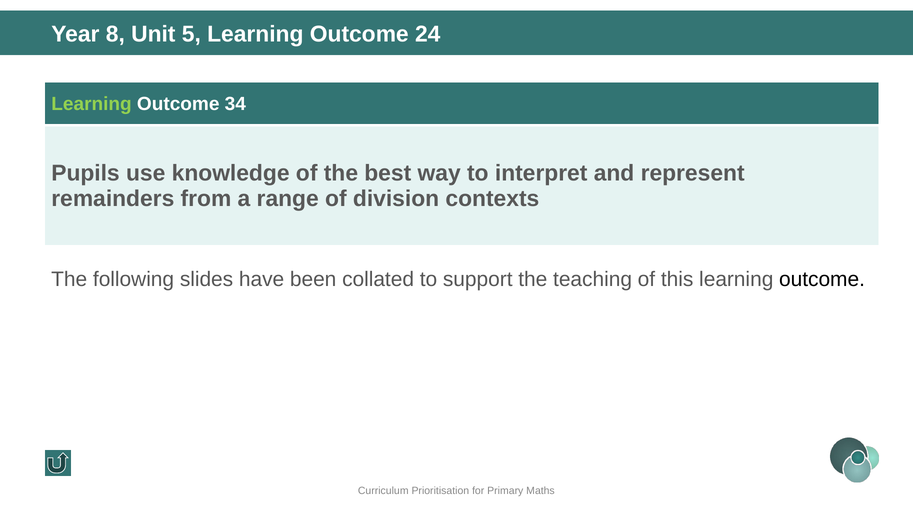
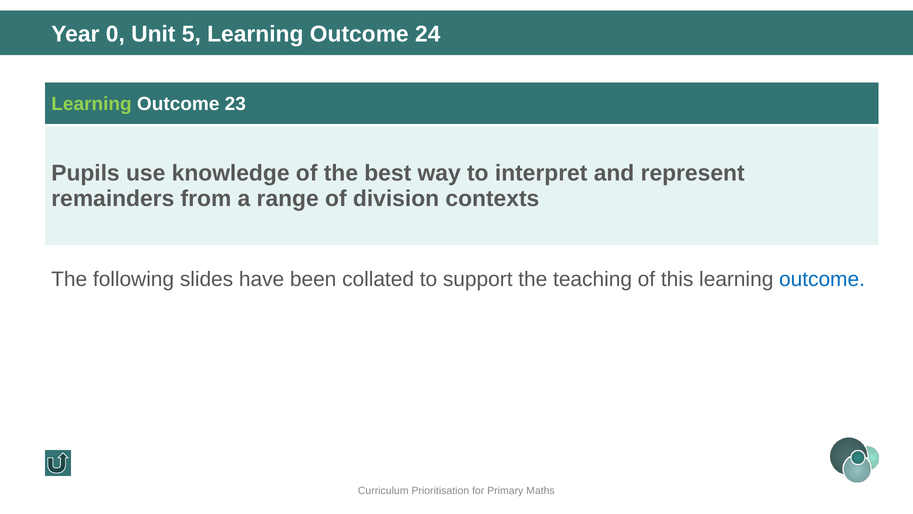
8: 8 -> 0 (115, 34)
34: 34 -> 23 (235, 104)
outcome colour: black -> blue (822, 279)
